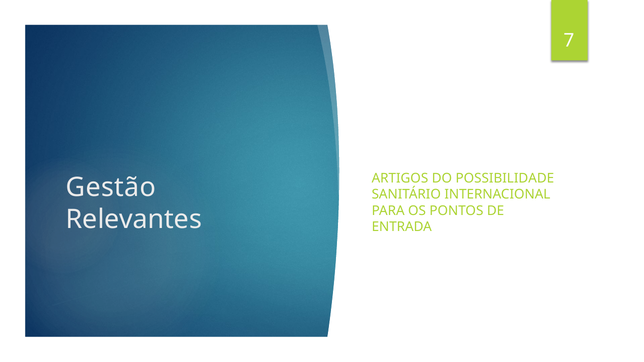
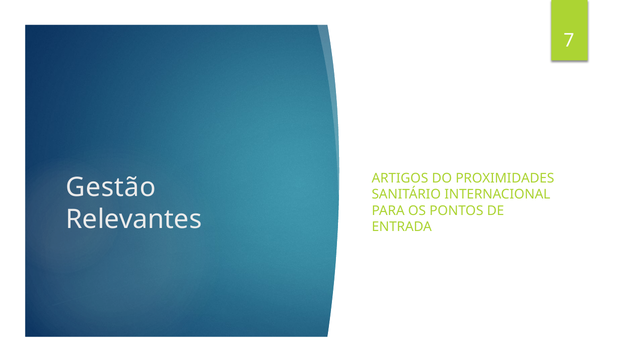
POSSIBILIDADE: POSSIBILIDADE -> PROXIMIDADES (505, 179)
